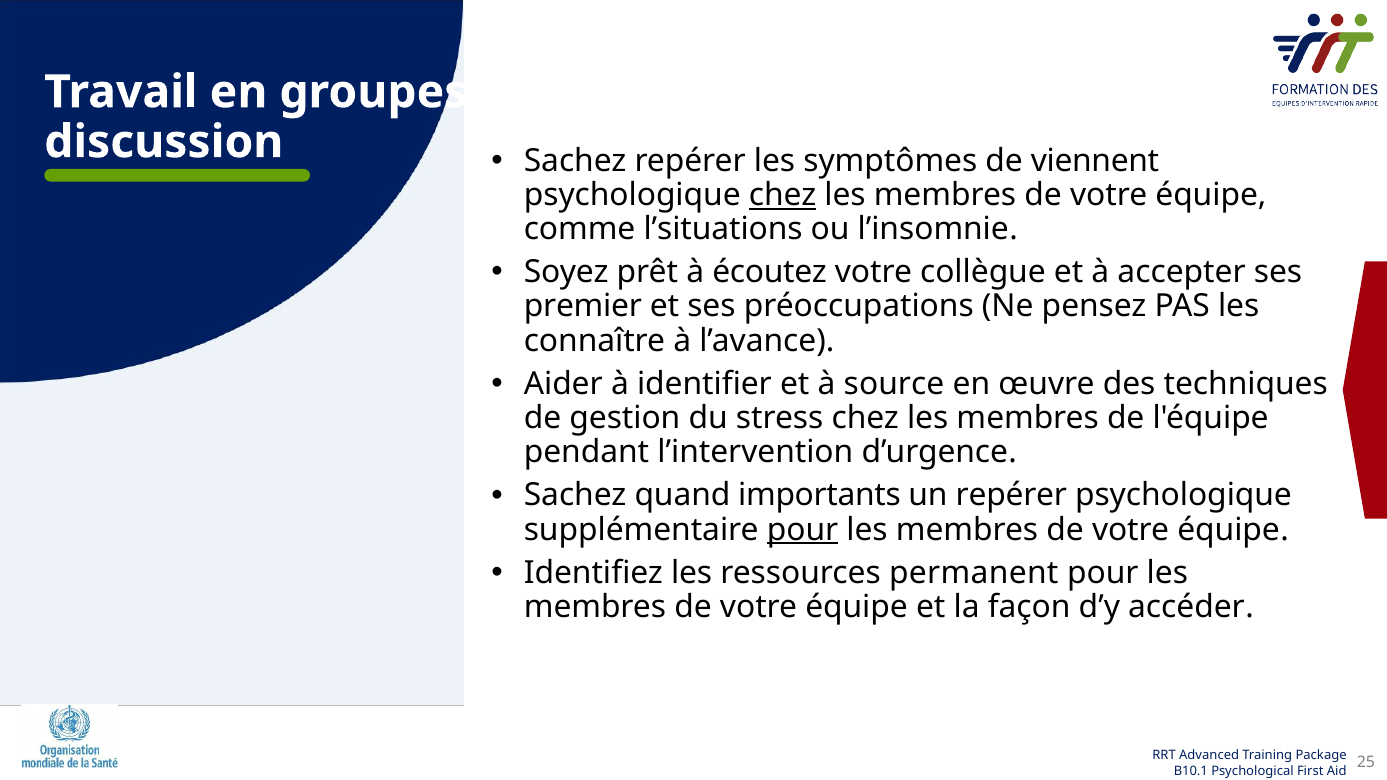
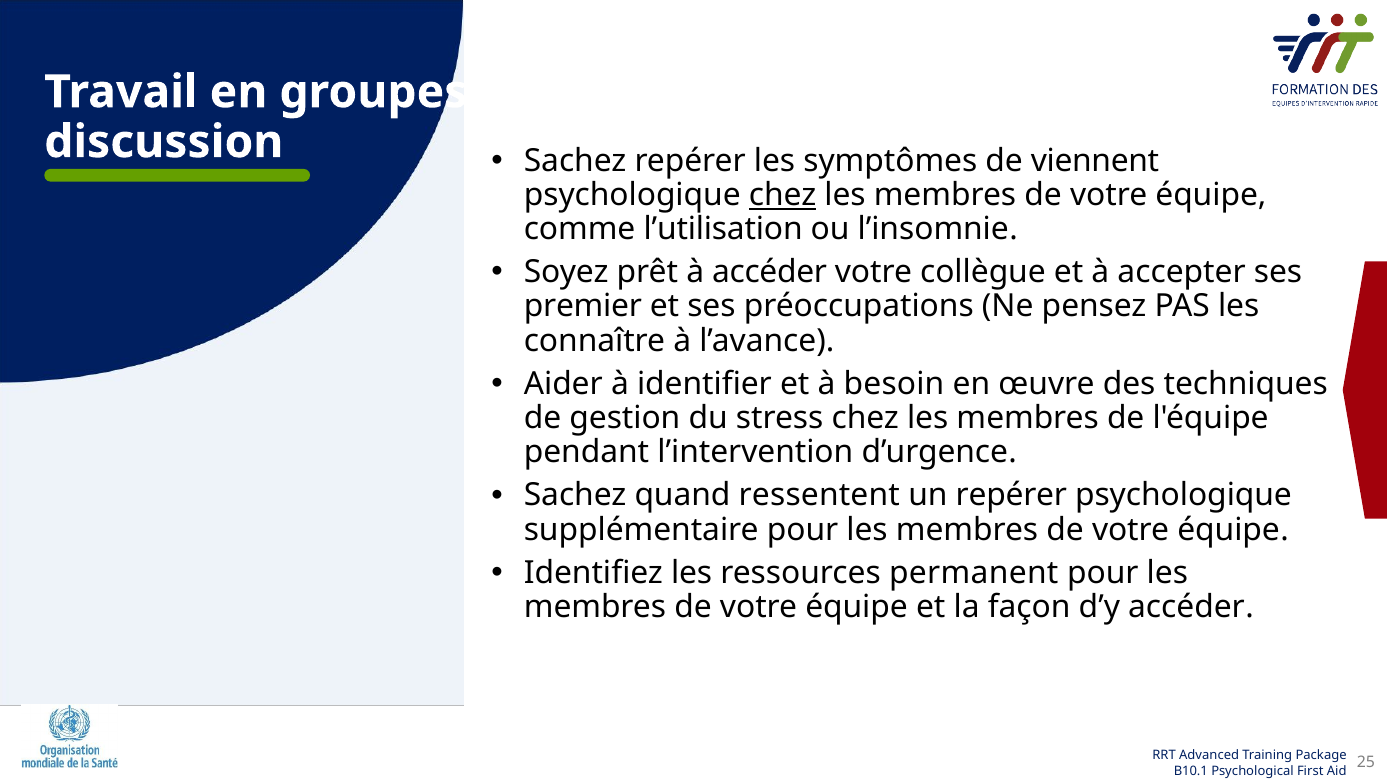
l’situations: l’situations -> l’utilisation (723, 229)
à écoutez: écoutez -> accéder (770, 272)
source: source -> besoin (894, 384)
importants: importants -> ressentent (819, 496)
pour underline: present -> none (803, 530)
